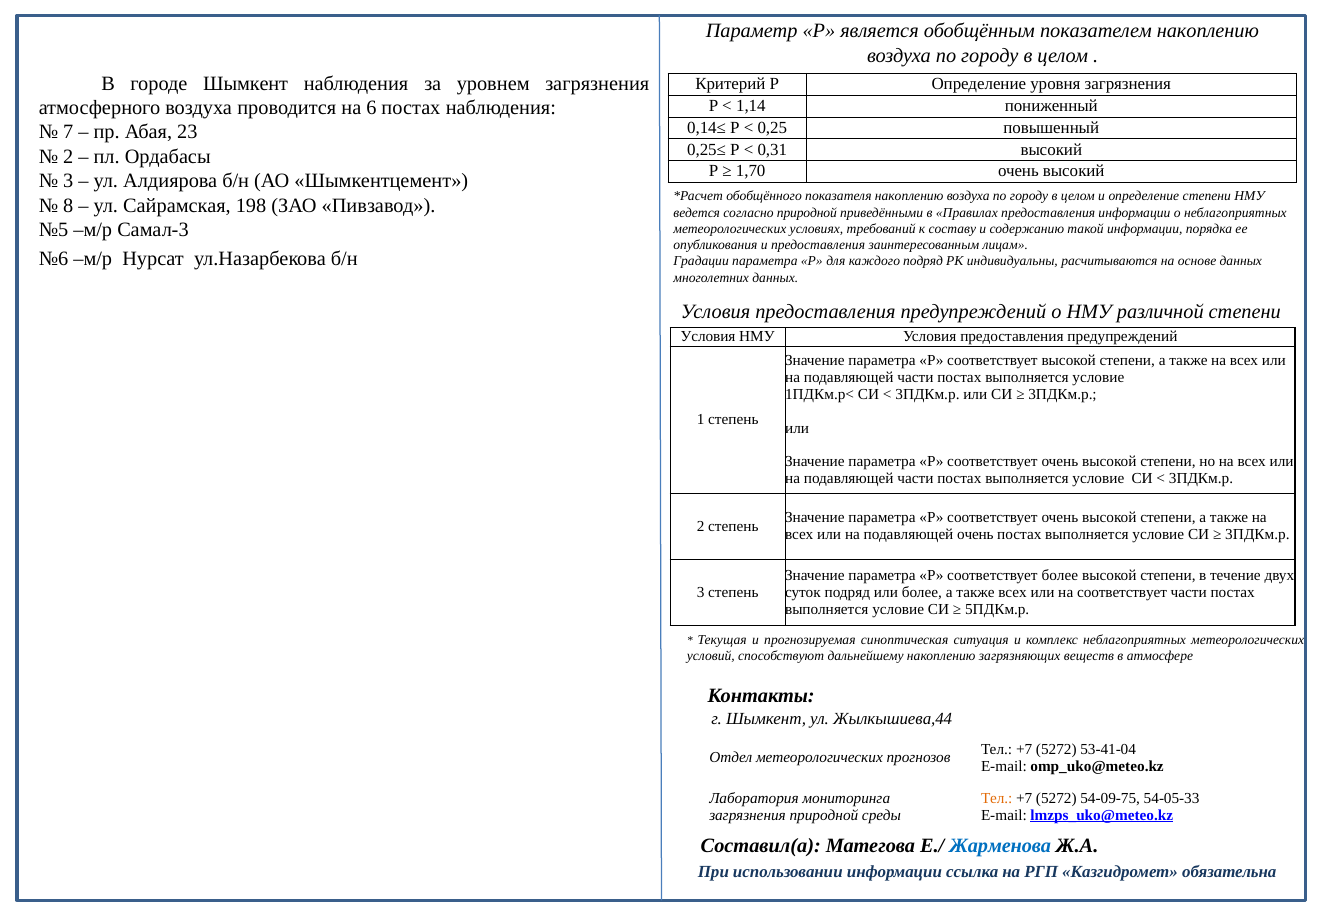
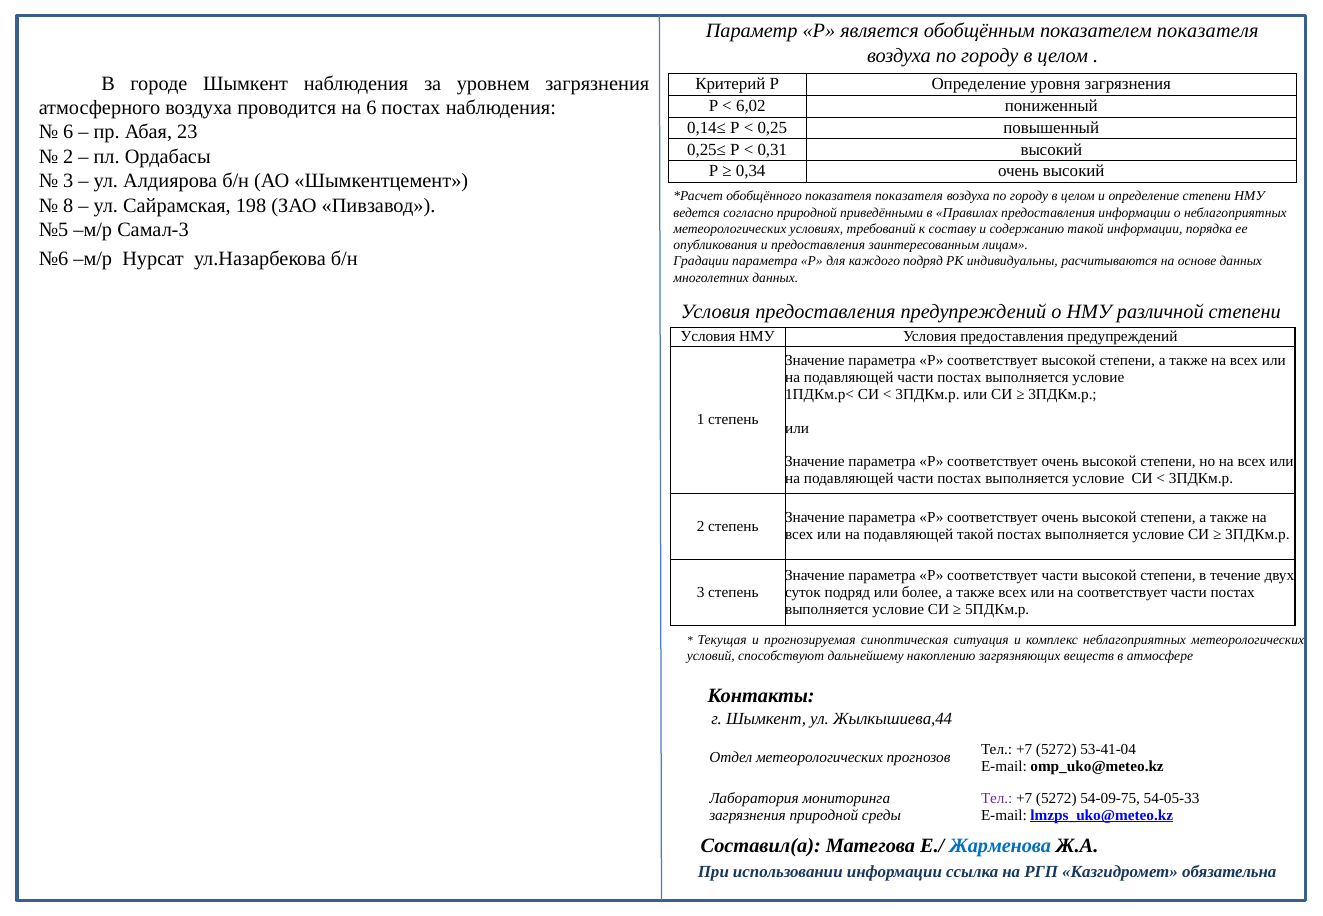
показателем накоплению: накоплению -> показателя (1208, 31)
1,14: 1,14 -> 6,02 (751, 106)
7: 7 -> 6 (68, 132)
1,70: 1,70 -> 0,34 (751, 171)
показателя накоплению: накоплению -> показателя (909, 196)
подавляющей очень: очень -> такой (975, 535)
Р соответствует более: более -> части (1060, 575)
Тел colour: orange -> purple (997, 798)
